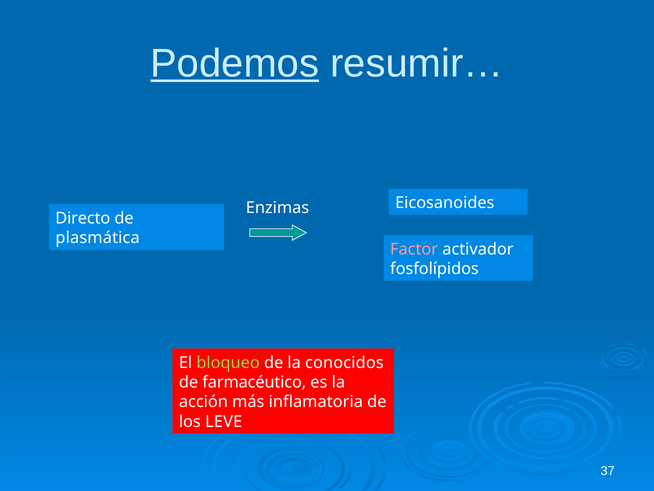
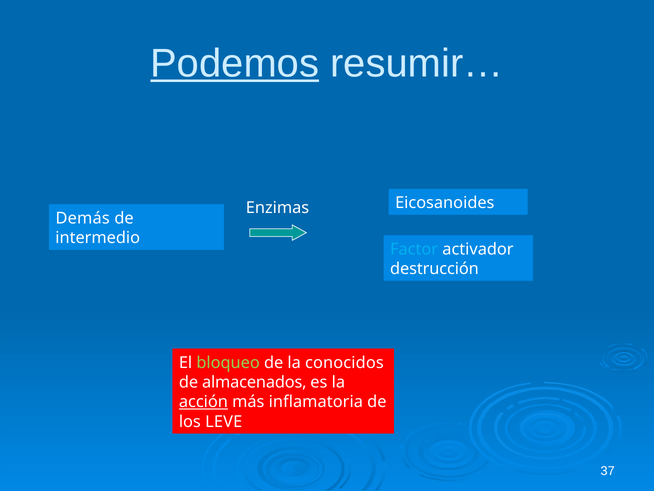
Directo: Directo -> Demás (83, 218)
plasmática: plasmática -> intermedio (98, 238)
Factor colour: pink -> light blue (414, 249)
fosfolípidos: fosfolípidos -> destrucción (434, 269)
farmacéutico: farmacéutico -> almacenados (254, 382)
acción underline: none -> present (203, 402)
